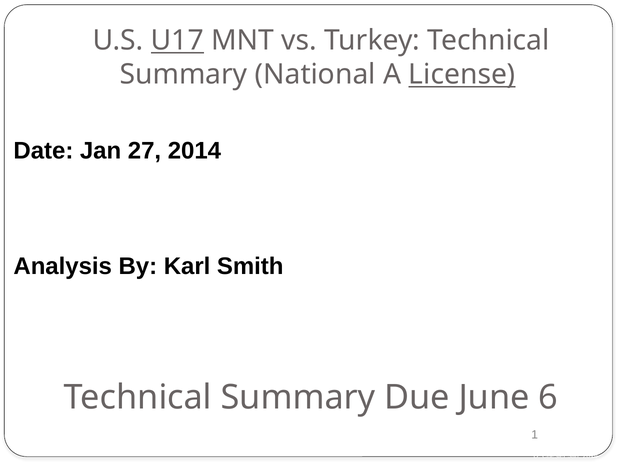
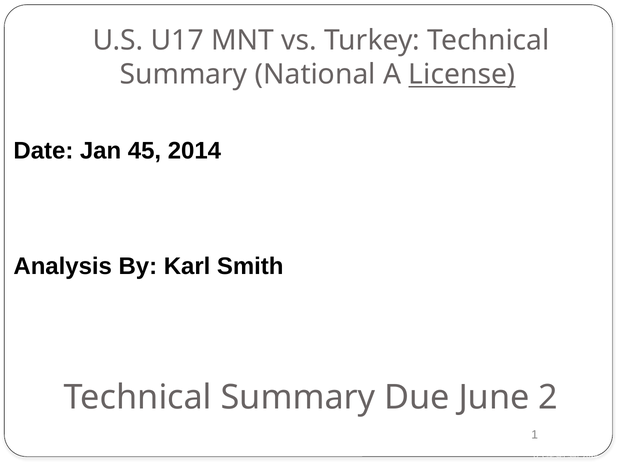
U17 underline: present -> none (177, 41)
27: 27 -> 45 (144, 151)
6: 6 -> 2 (548, 397)
